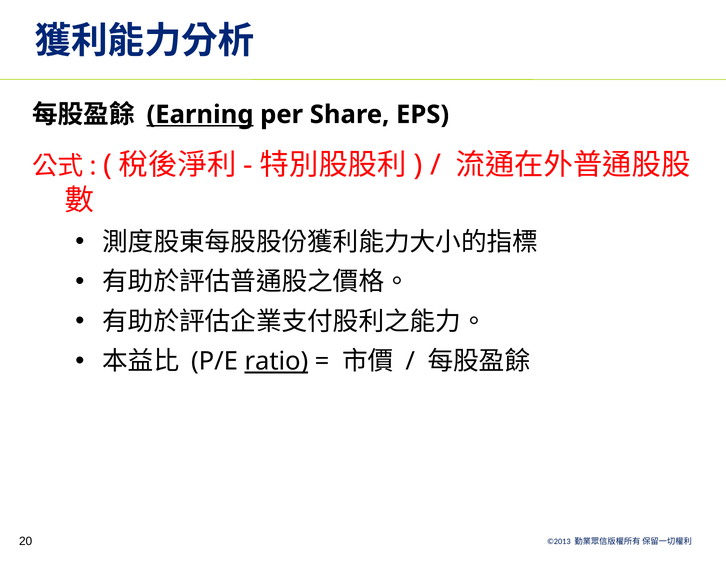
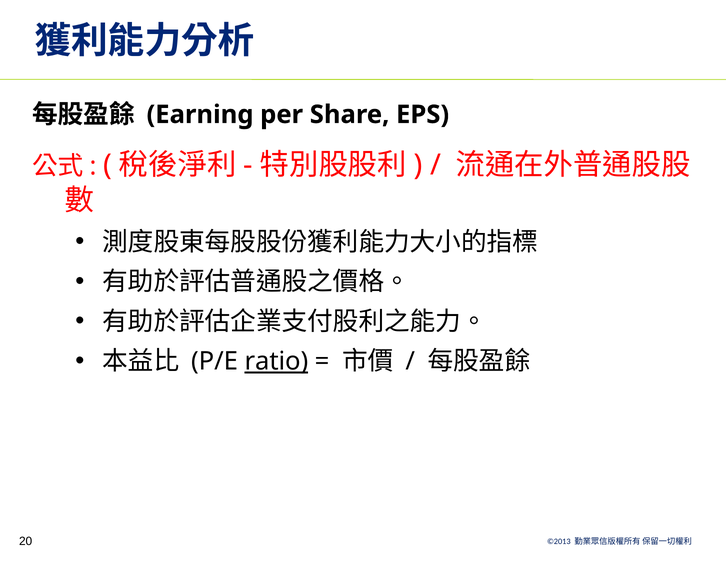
Earning underline: present -> none (200, 115)
